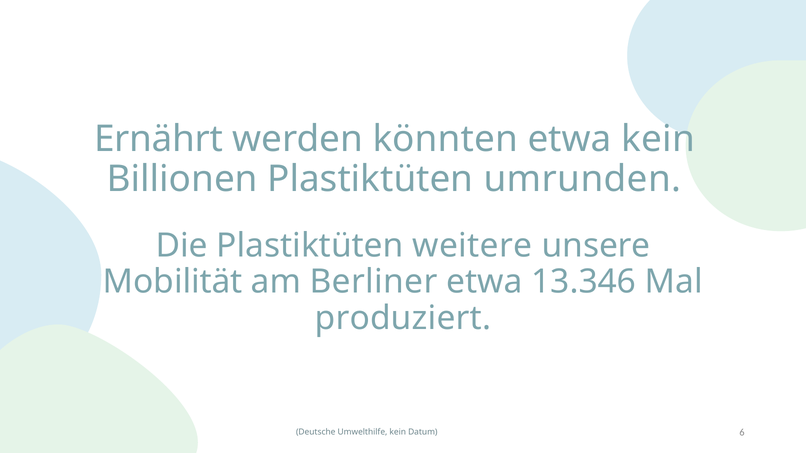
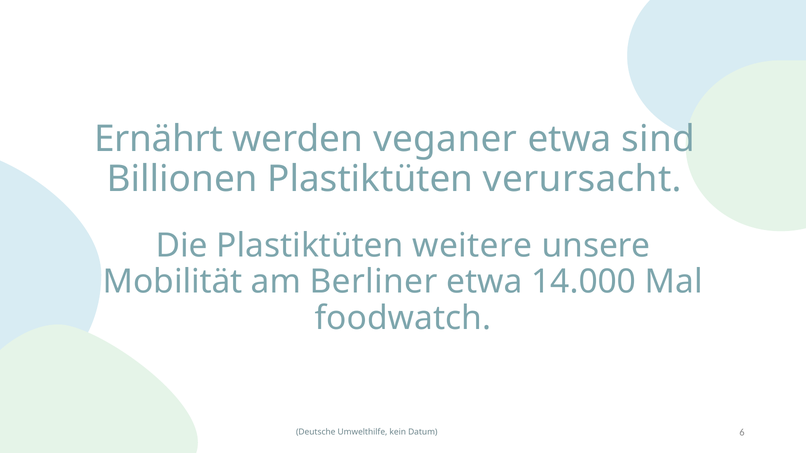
könnten: könnten -> veganer (445, 139)
etwa kein: kein -> sind (658, 139)
umrunden: umrunden -> verursacht (582, 179)
13.346: 13.346 -> 14.000 (584, 282)
produziert: produziert -> foodwatch (403, 318)
